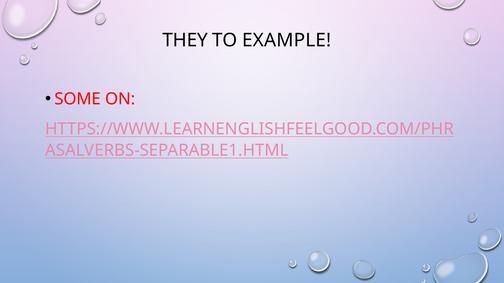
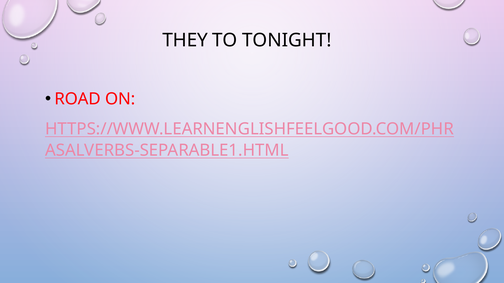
EXAMPLE: EXAMPLE -> TONIGHT (287, 40)
SOME: SOME -> ROAD (78, 99)
